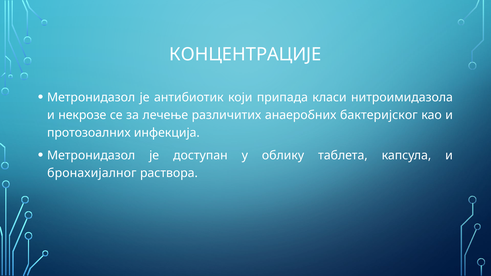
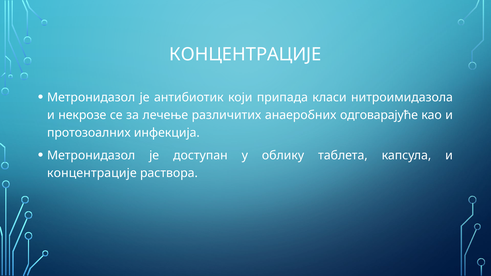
бактеријског: бактеријског -> одговарајуће (379, 115)
бронахијалног: бронахијалног -> концентрације (92, 173)
